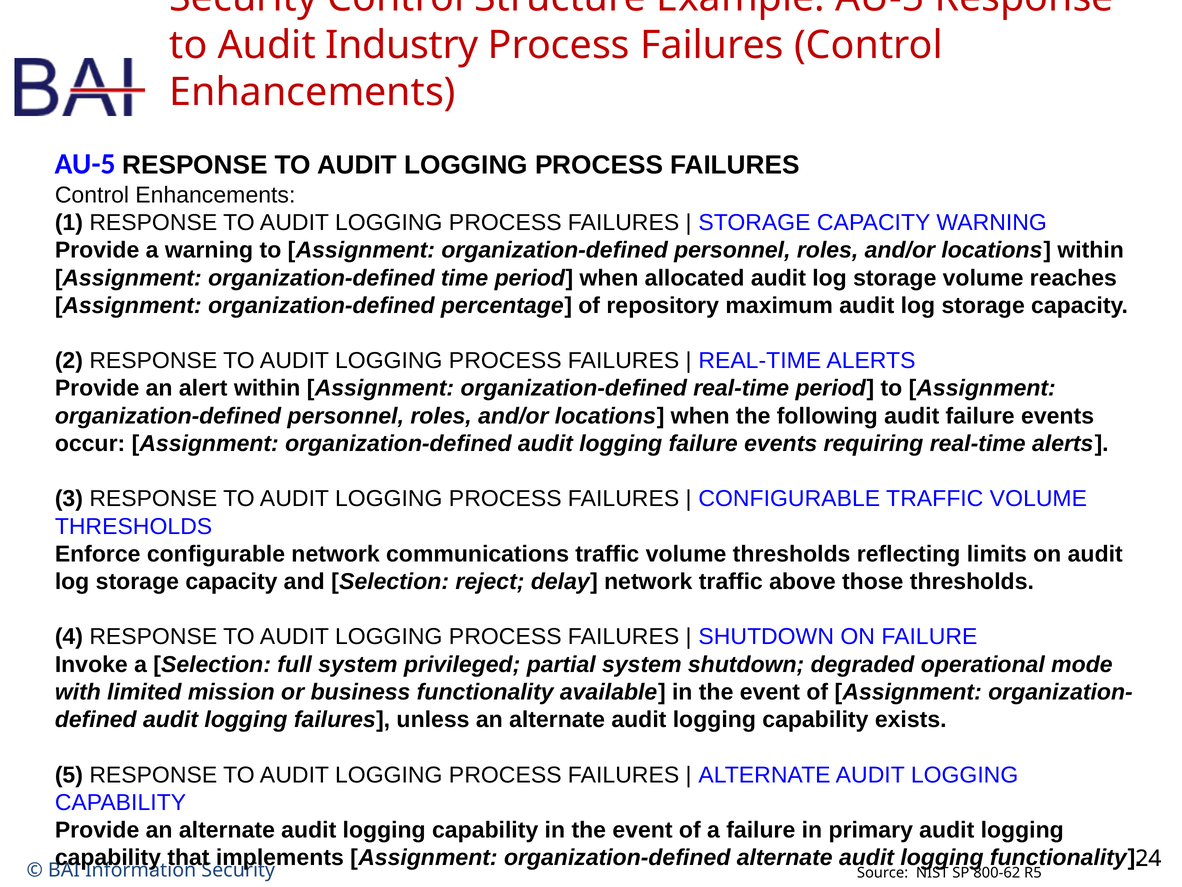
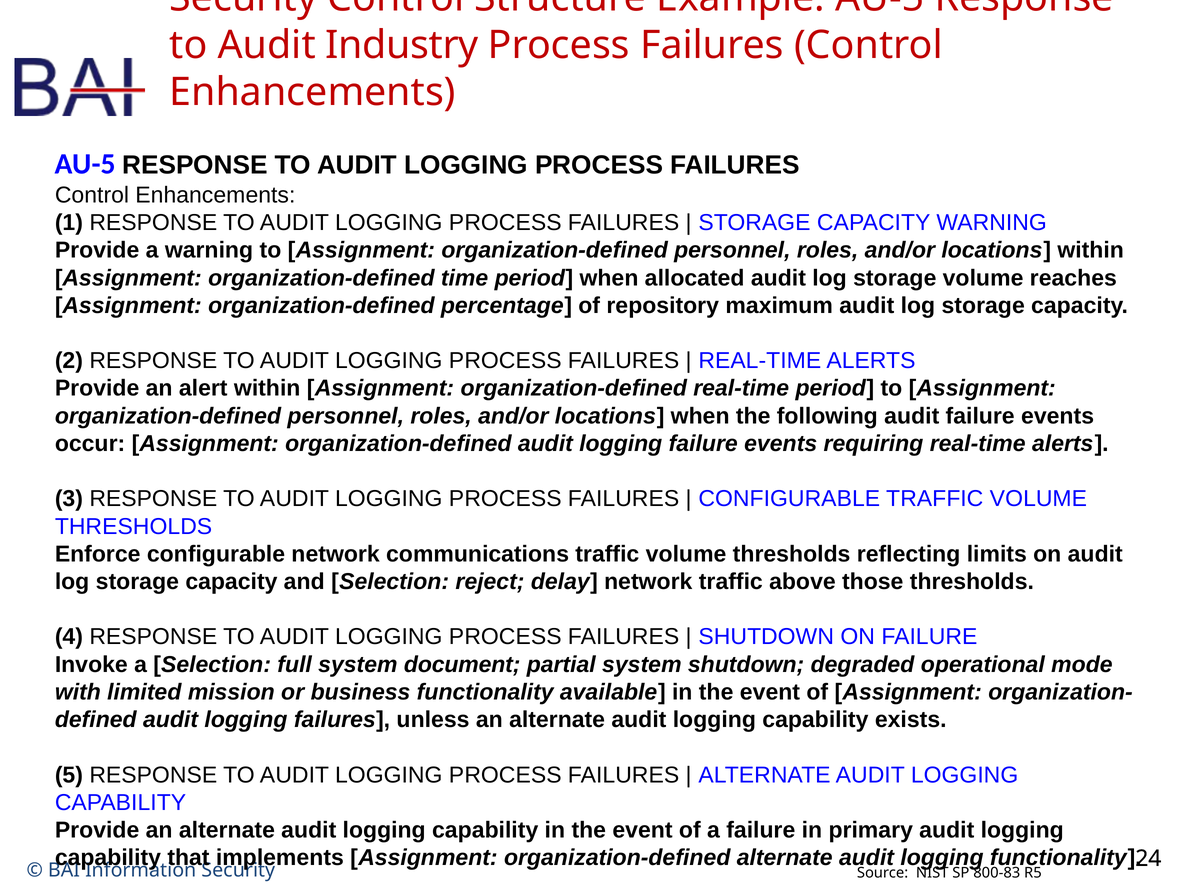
privileged: privileged -> document (462, 664)
800-62: 800-62 -> 800-83 (997, 872)
